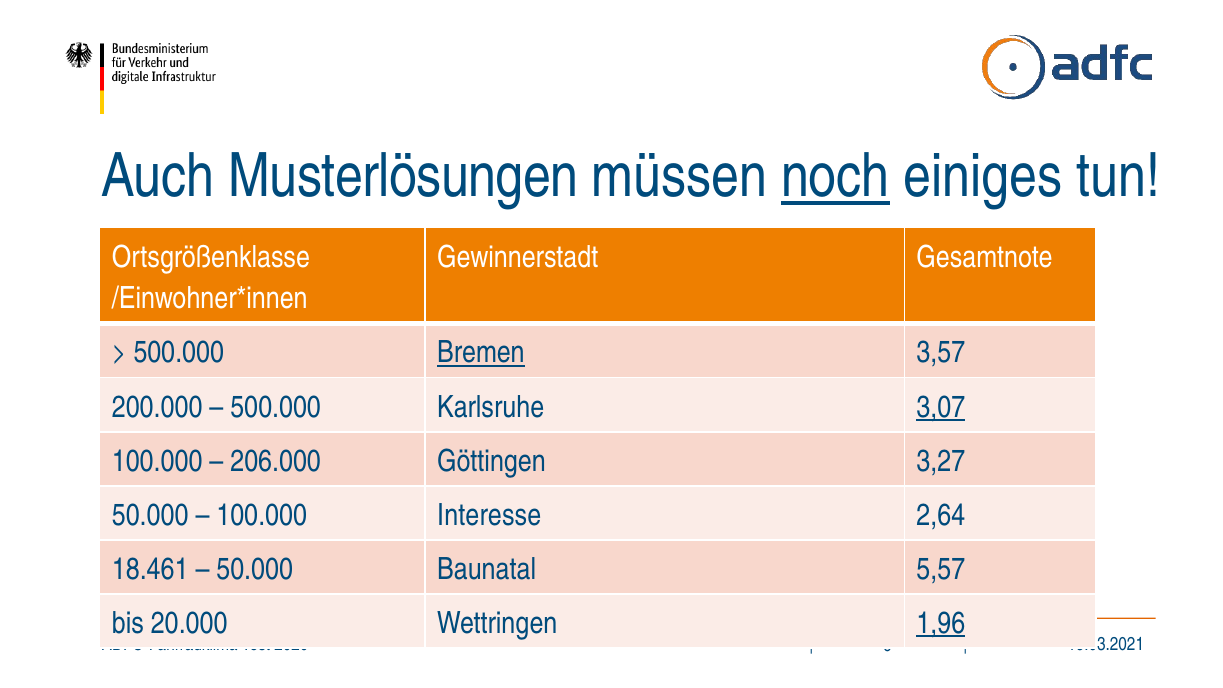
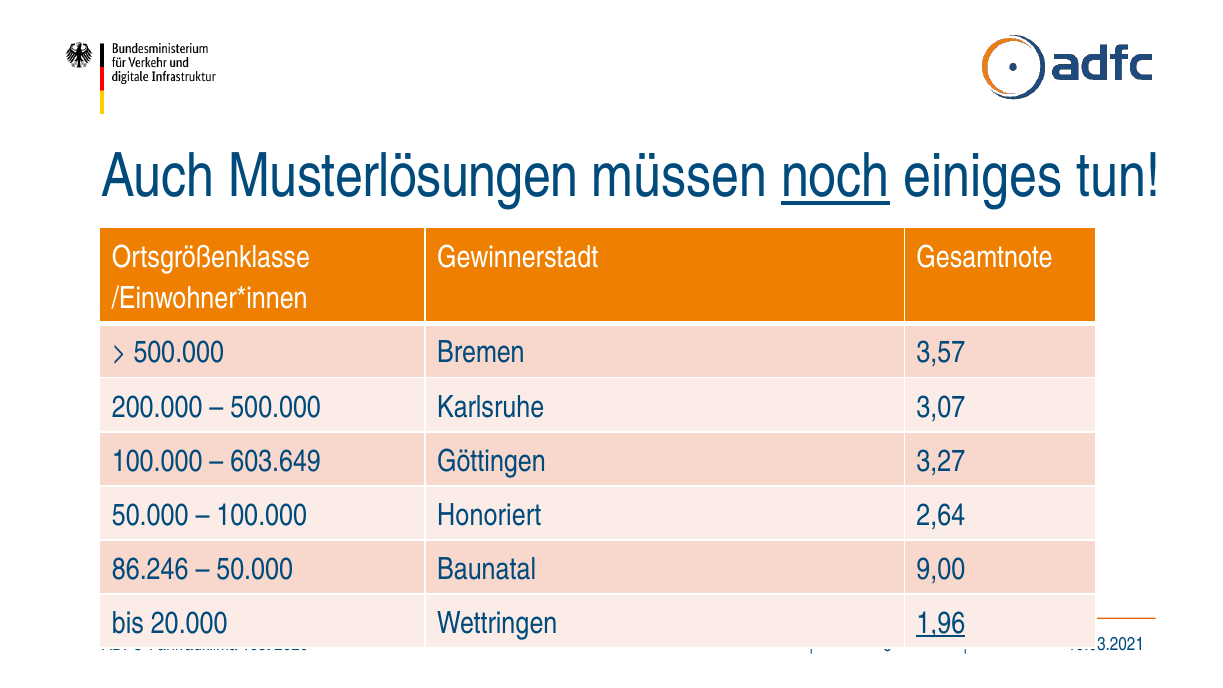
Bremen underline: present -> none (481, 353)
3,07 underline: present -> none (941, 407)
206.000: 206.000 -> 603.649 (276, 461)
Interesse: Interesse -> Honoriert (489, 515)
18.461: 18.461 -> 86.246 (150, 569)
5,57: 5,57 -> 9,00 (941, 569)
